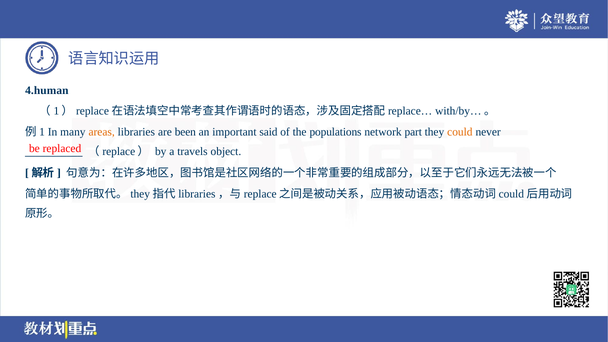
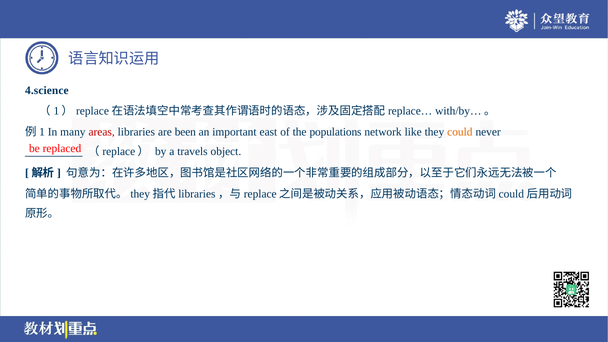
4.human: 4.human -> 4.science (47, 90)
areas colour: orange -> red (102, 132)
said: said -> east (268, 132)
part: part -> like (413, 132)
